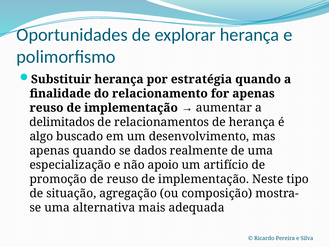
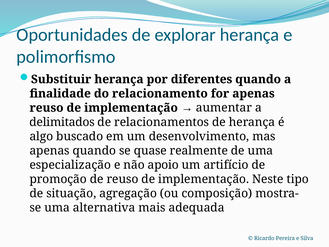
estratégia: estratégia -> diferentes (202, 79)
dados: dados -> quase (150, 150)
